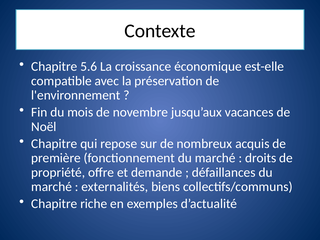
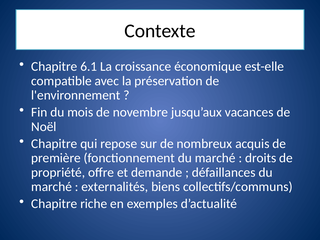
5.6: 5.6 -> 6.1 (89, 67)
